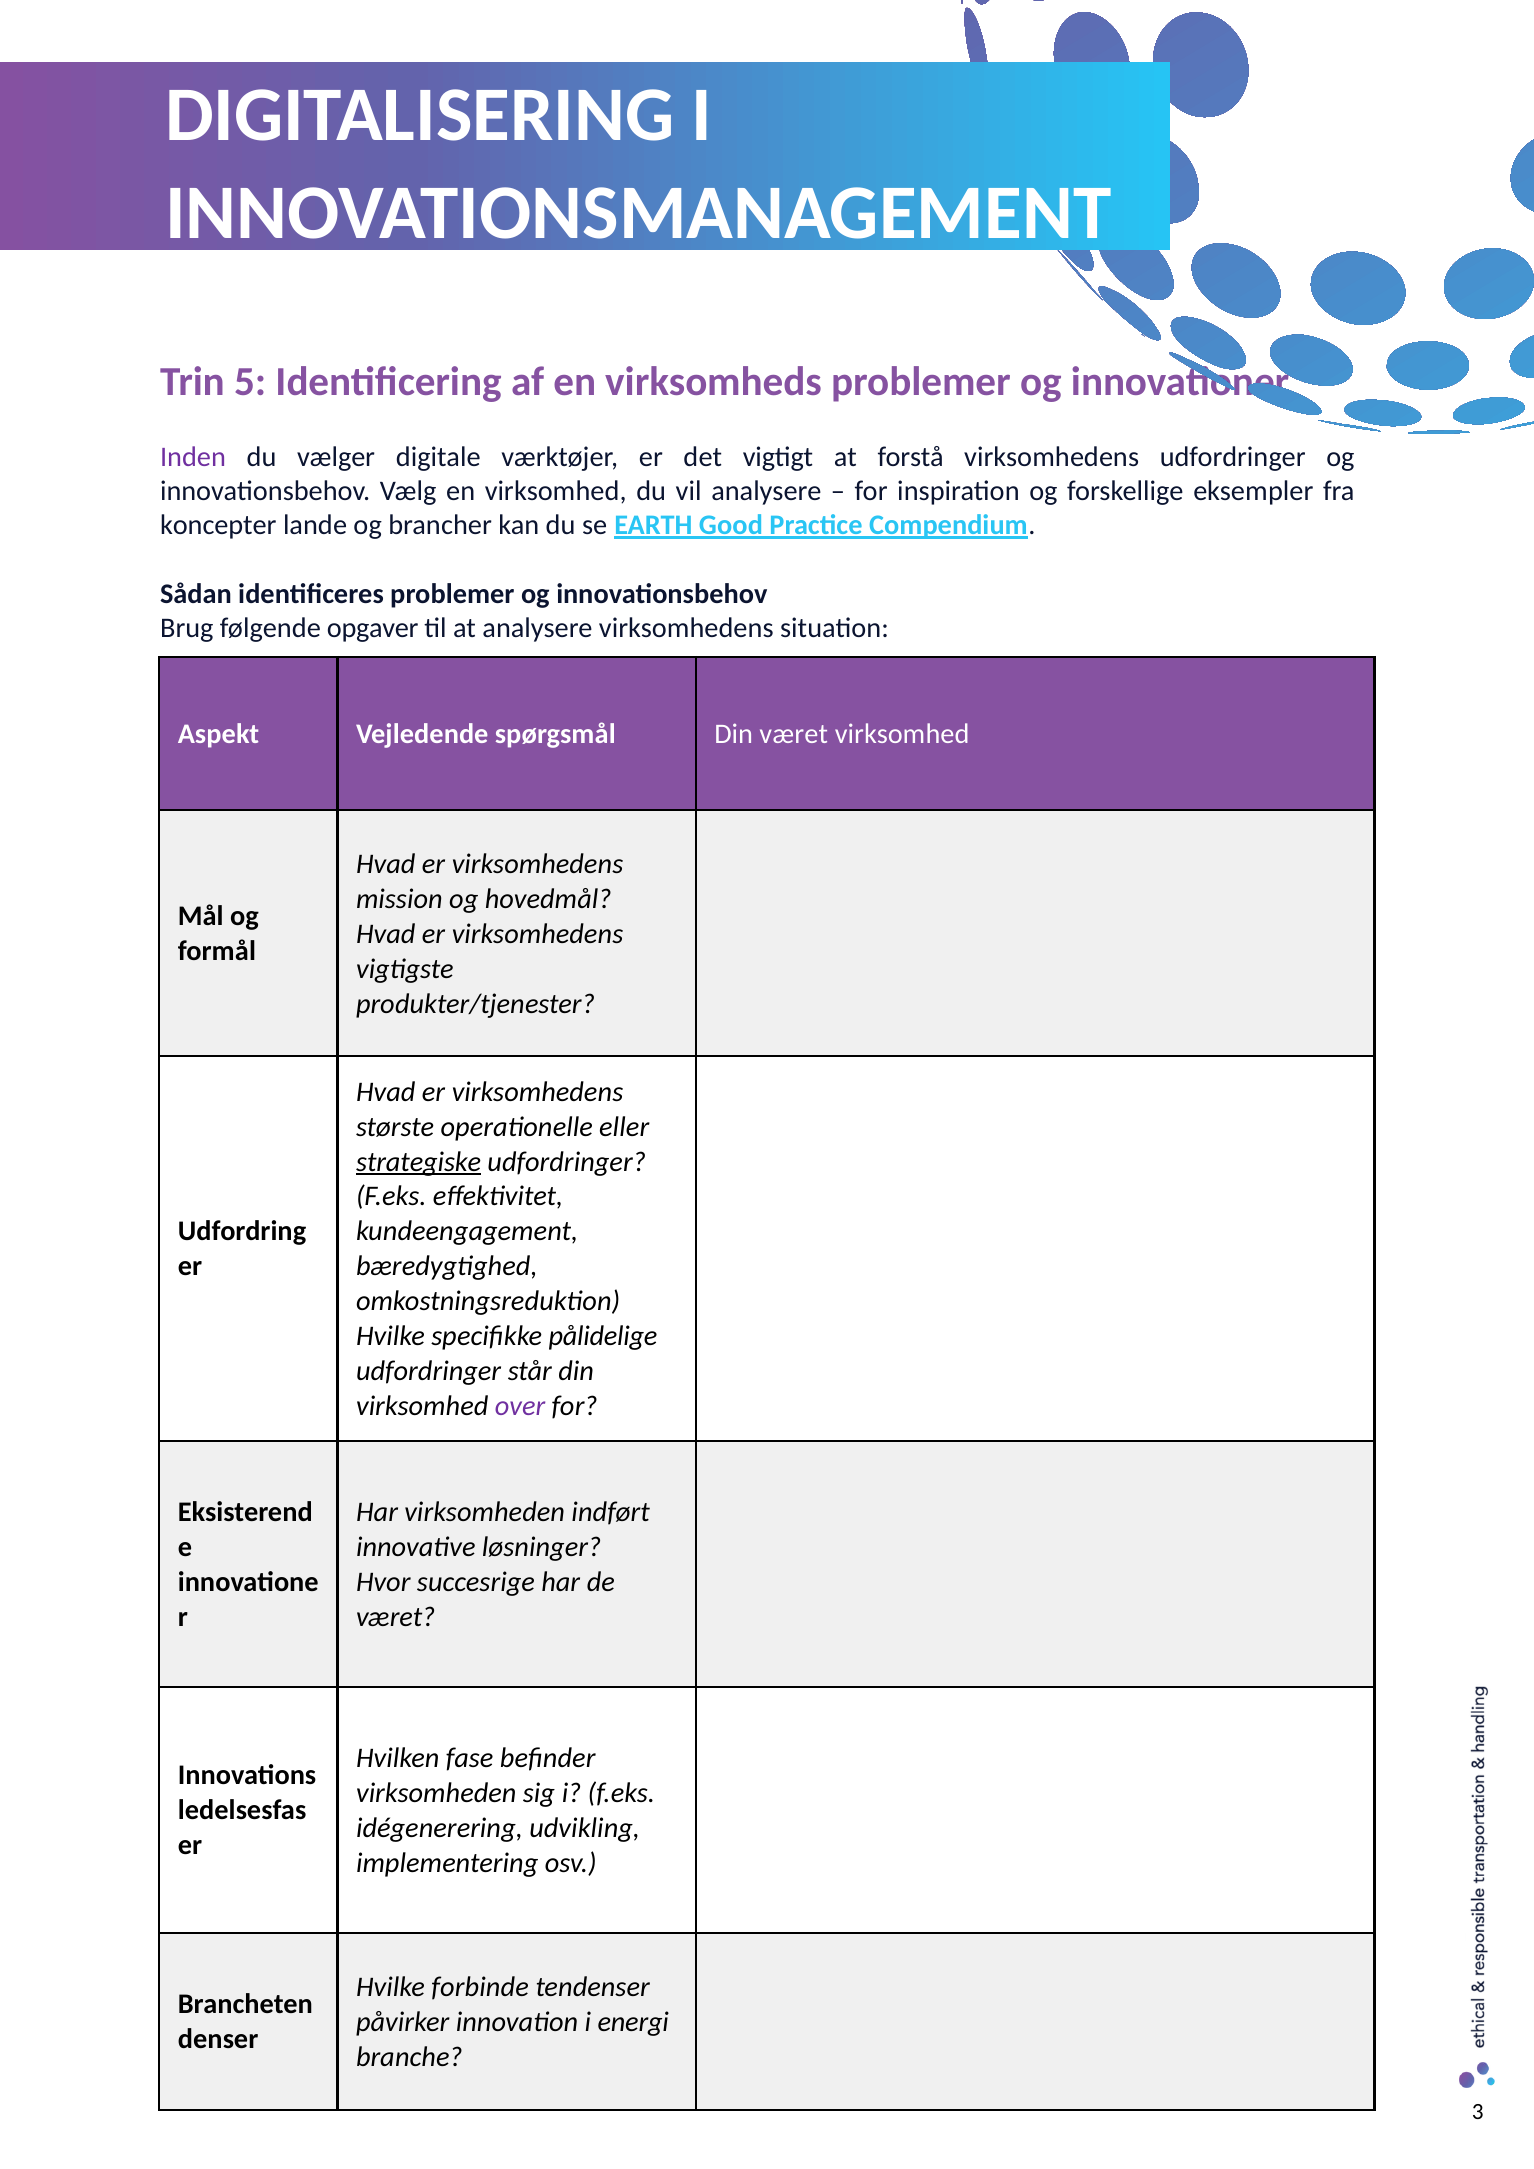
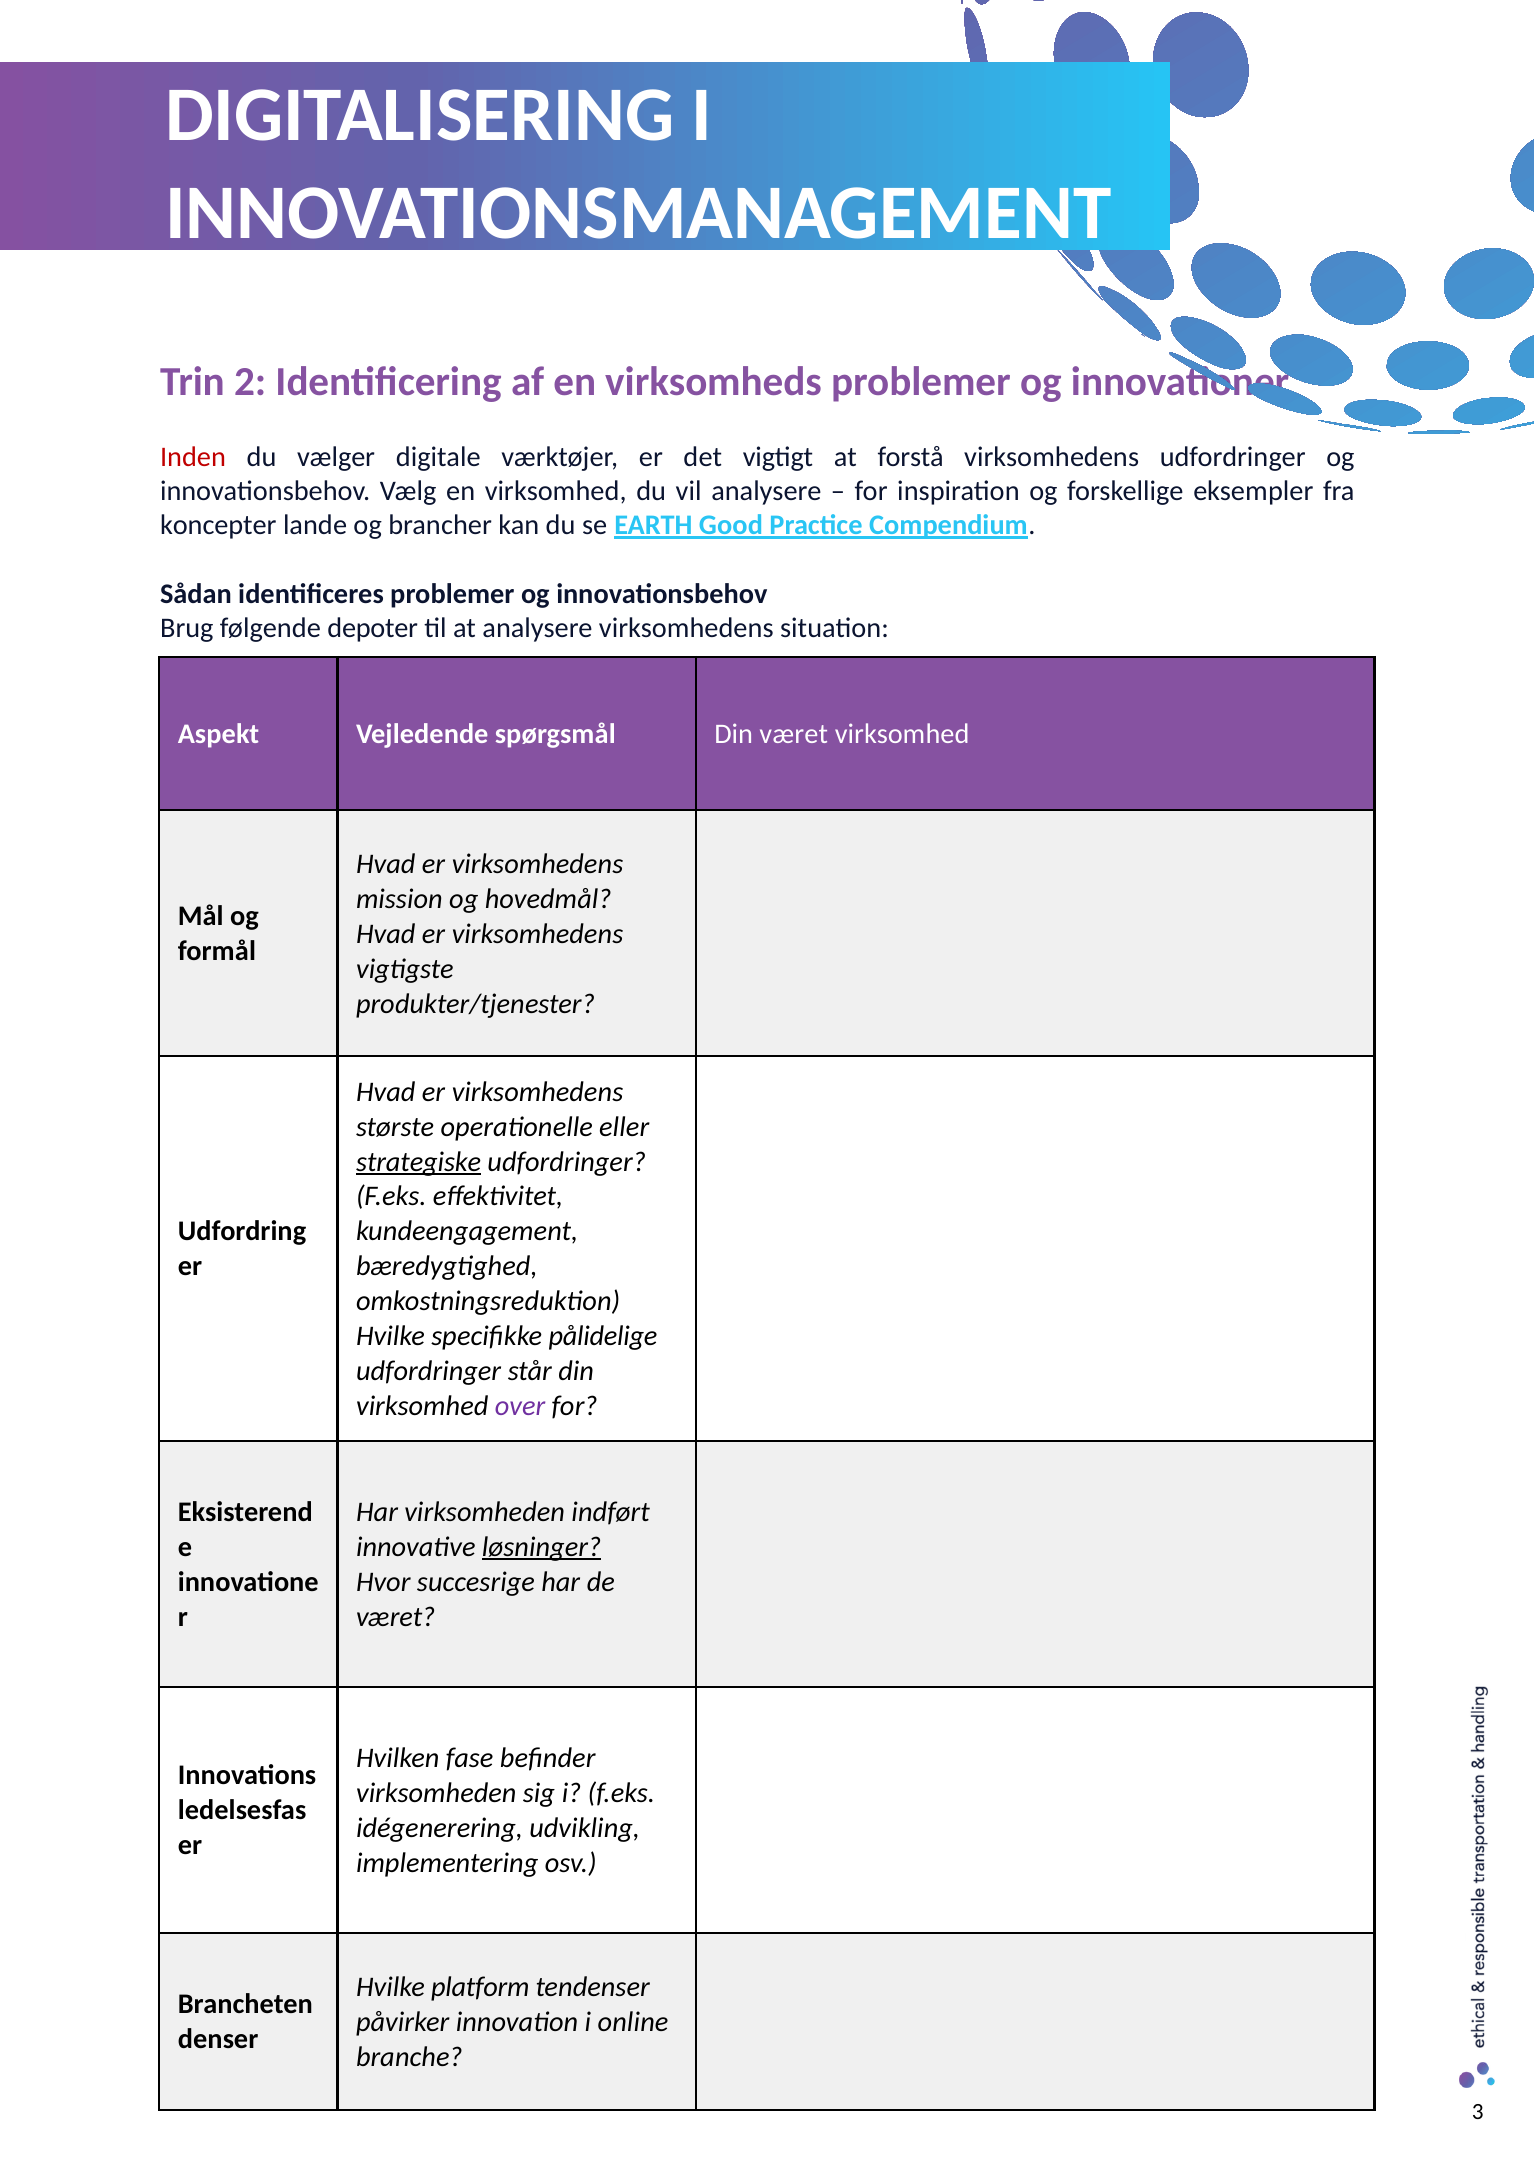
5: 5 -> 2 (250, 382)
Inden colour: purple -> red (193, 457)
opgaver: opgaver -> depoter (373, 628)
løsninger underline: none -> present (541, 1547)
forbinde: forbinde -> platform (480, 1987)
energi: energi -> online (633, 2022)
